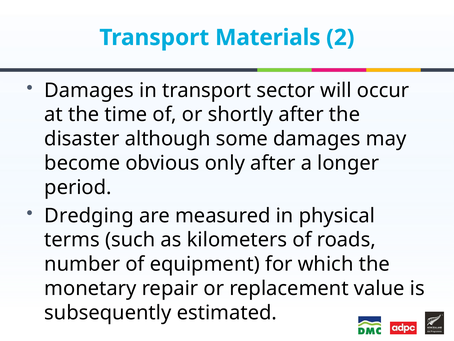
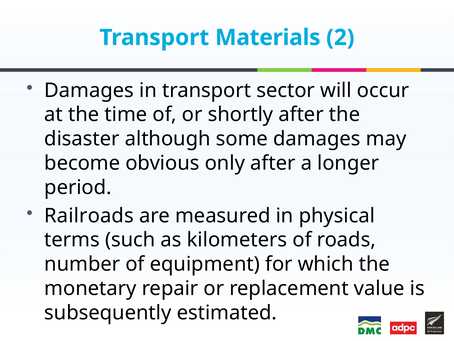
Dredging: Dredging -> Railroads (89, 215)
